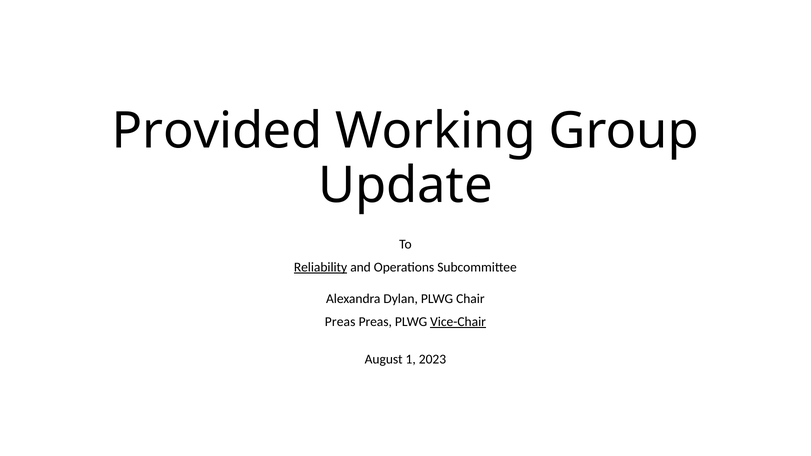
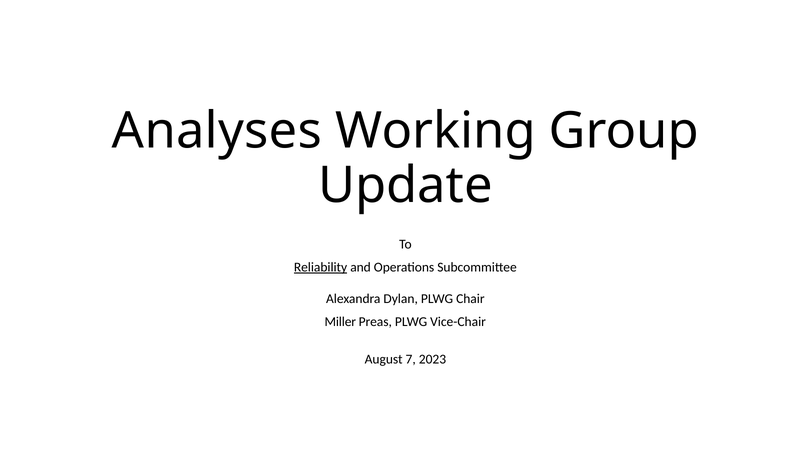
Provided: Provided -> Analyses (217, 131)
Preas: Preas -> Miller (340, 322)
Vice-Chair underline: present -> none (458, 322)
1: 1 -> 7 (411, 359)
